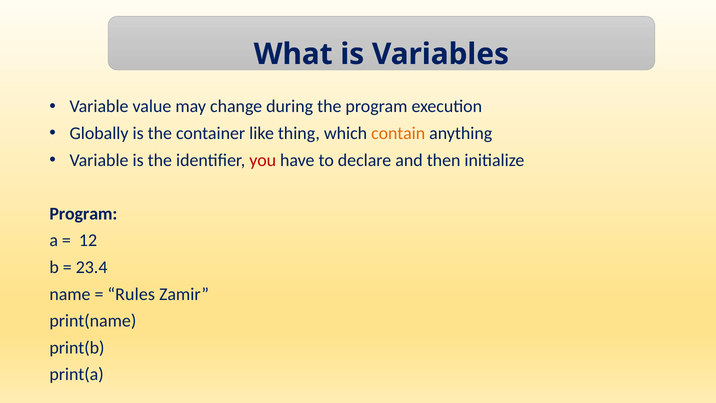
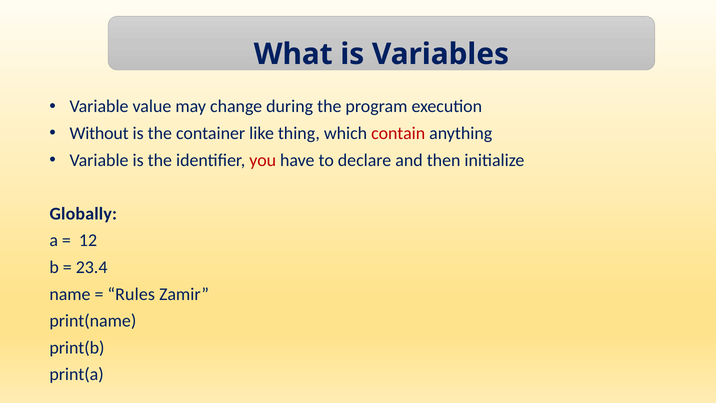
Globally: Globally -> Without (99, 133)
contain colour: orange -> red (398, 133)
Program: Program -> Globally (83, 214)
